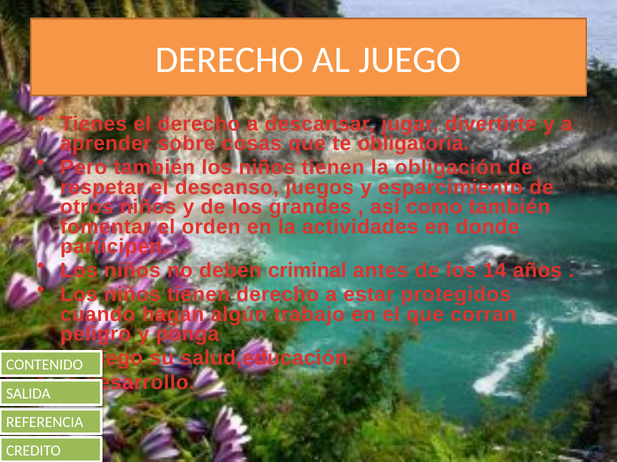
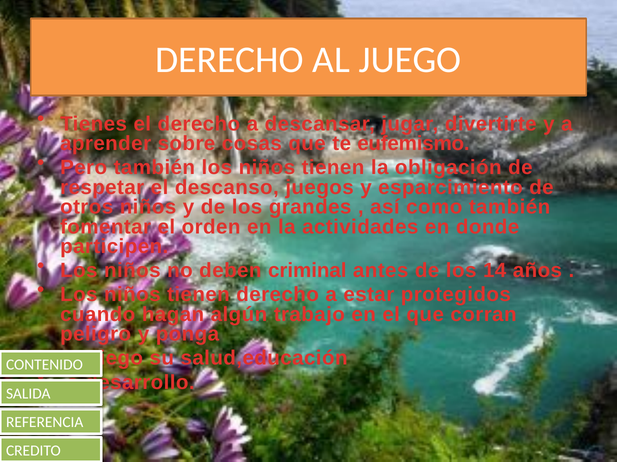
obligatoria: obligatoria -> eufemismo (413, 144)
